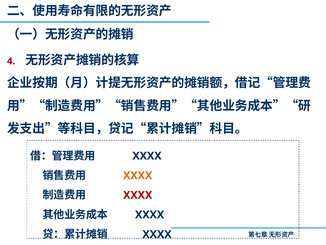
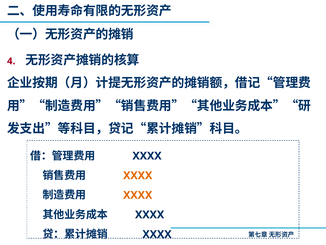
XXXX colour: red -> orange (138, 195)
